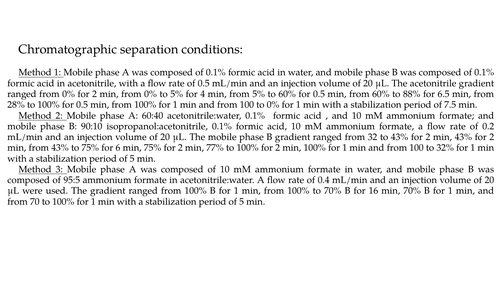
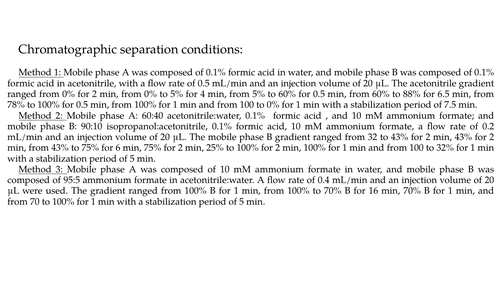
28%: 28% -> 78% (16, 105)
77%: 77% -> 25% (215, 148)
